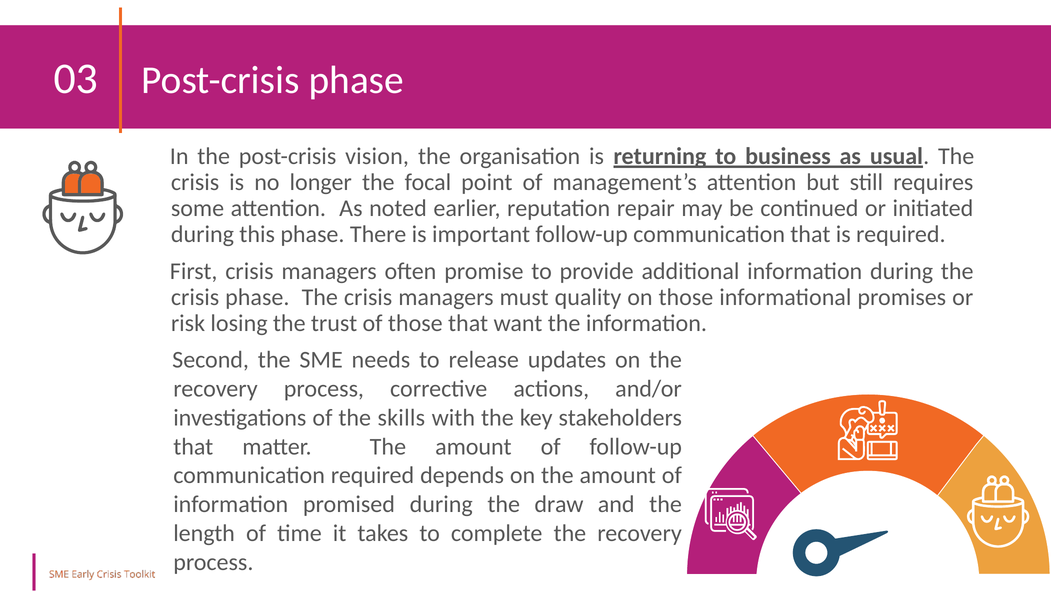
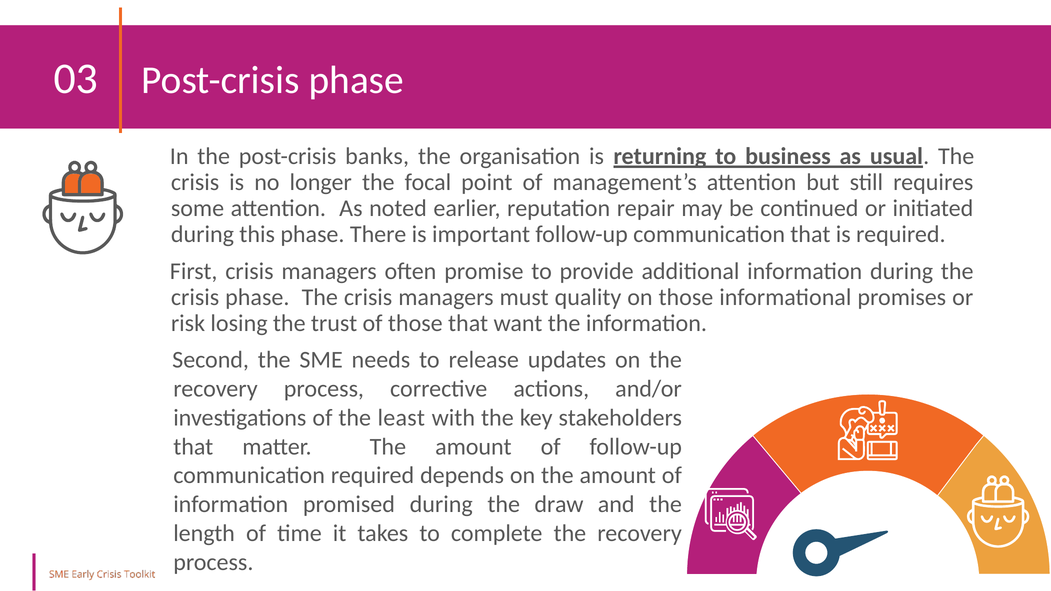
vision: vision -> banks (377, 156)
skills: skills -> least (401, 418)
